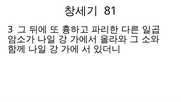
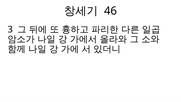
81: 81 -> 46 (111, 11)
